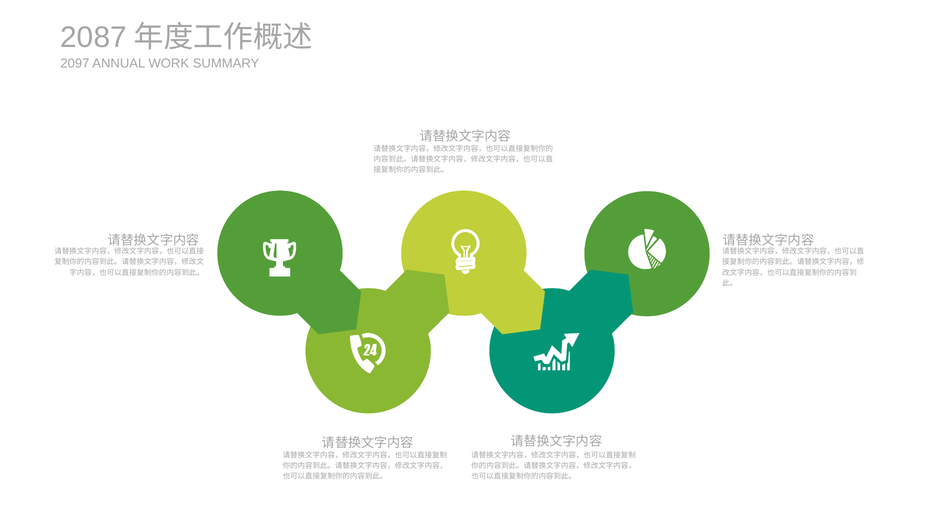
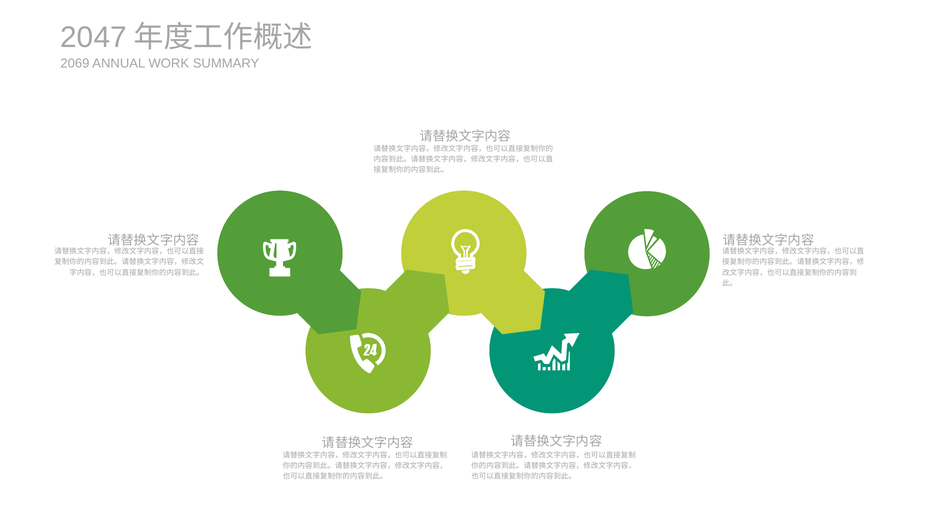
2087: 2087 -> 2047 (94, 37)
2097: 2097 -> 2069 (75, 63)
